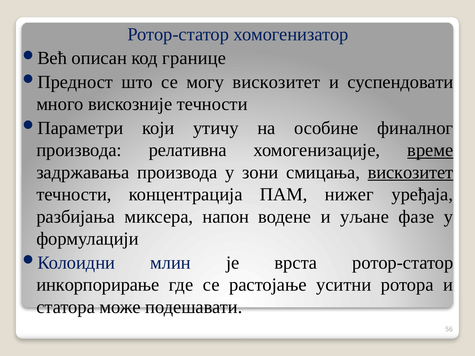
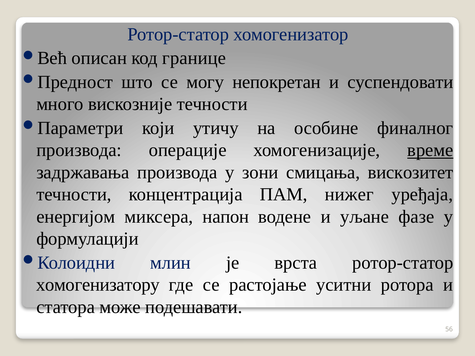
могу вискозитет: вискозитет -> непокретан (277, 82)
релативна: релативна -> операције (188, 150)
вискозитет underline: present -> none (411, 172)
разбијања: разбијања -> енергијом (76, 217)
инкорпорирање: инкорпорирање -> хомогенизатору (98, 285)
